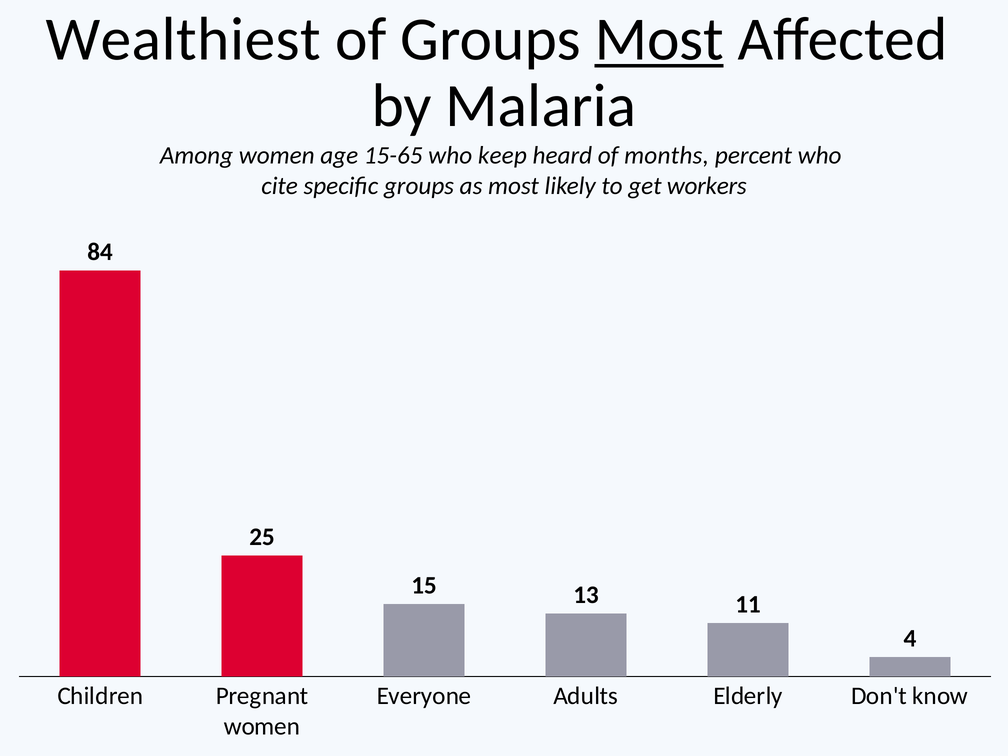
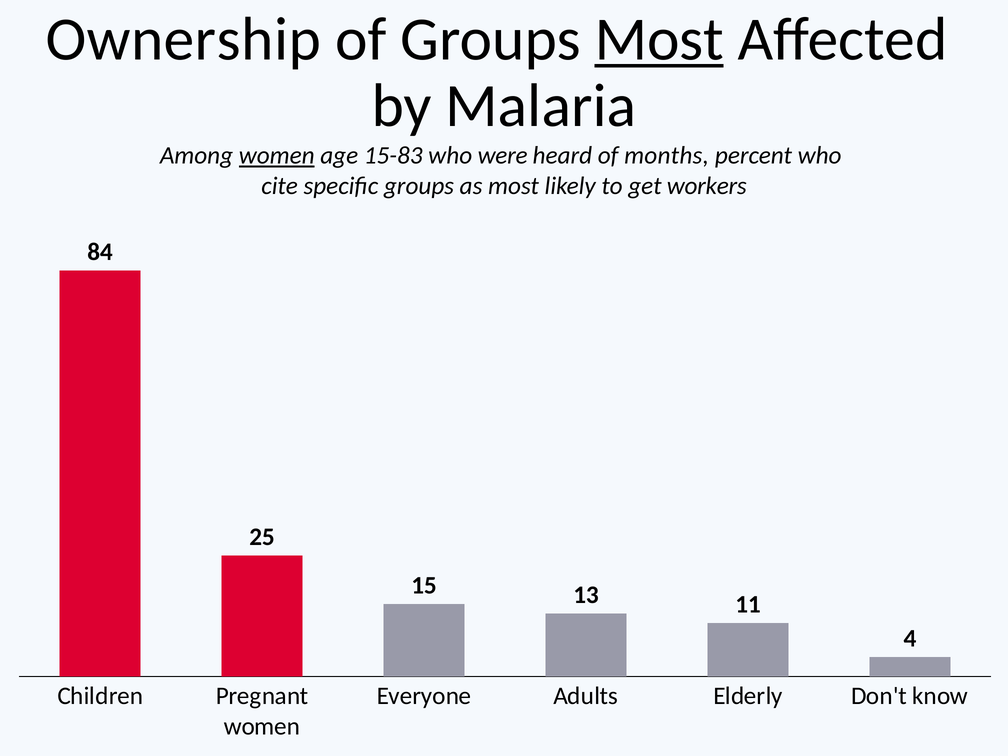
Wealthiest: Wealthiest -> Ownership (183, 39)
women underline: none -> present (277, 156)
15-65: 15-65 -> 15-83 (393, 156)
keep: keep -> were (503, 156)
